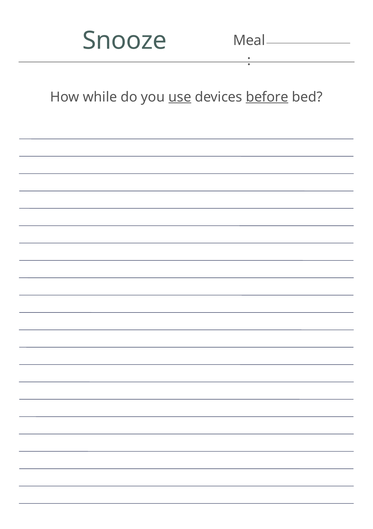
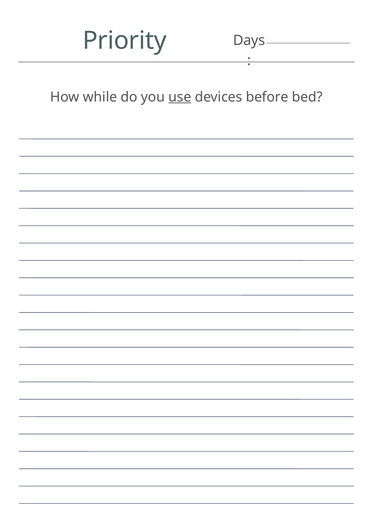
Snooze: Snooze -> Priority (125, 40)
Meal: Meal -> Days (249, 40)
before underline: present -> none (267, 97)
